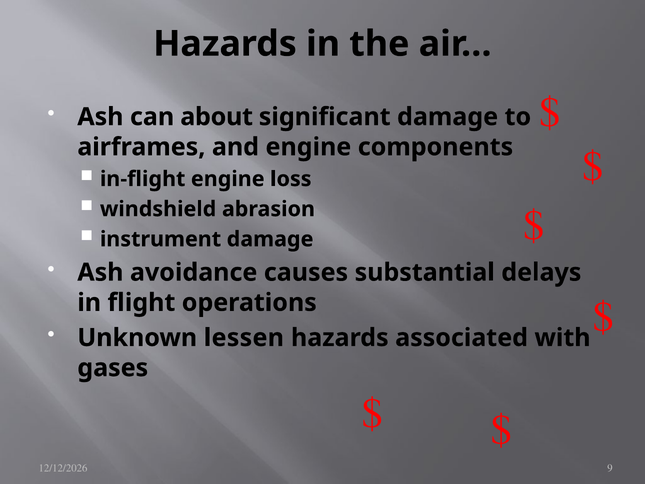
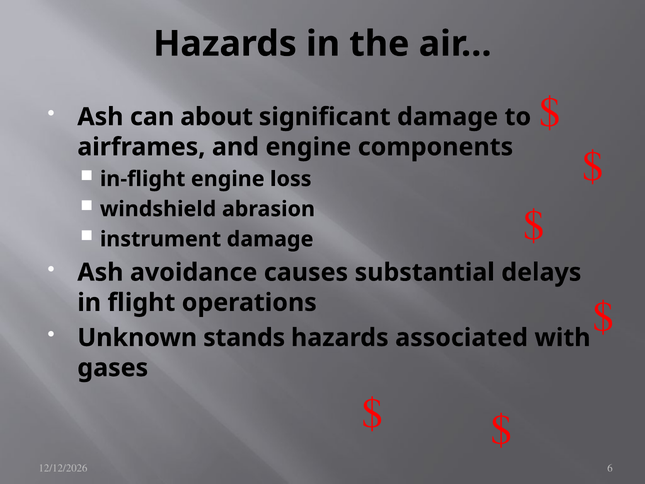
lessen: lessen -> stands (244, 338)
9: 9 -> 6 (610, 468)
